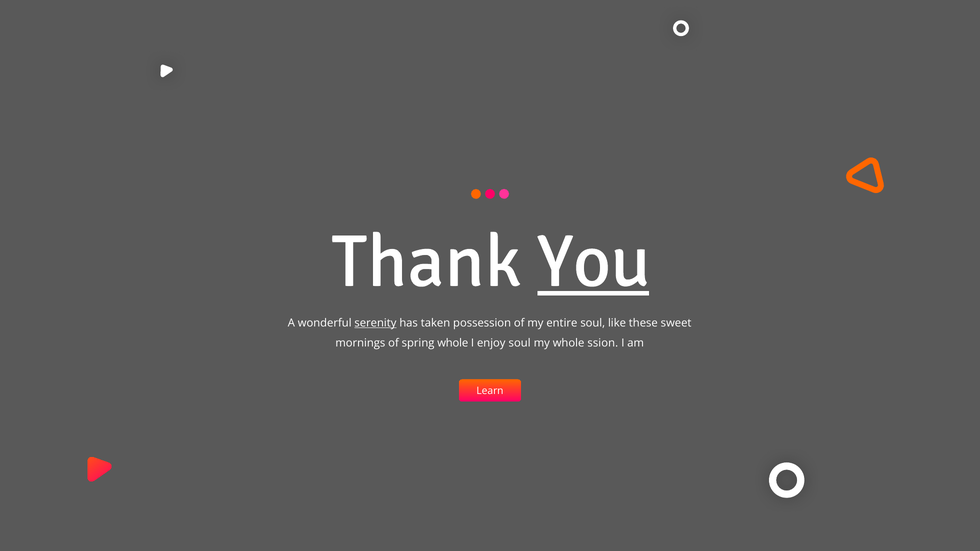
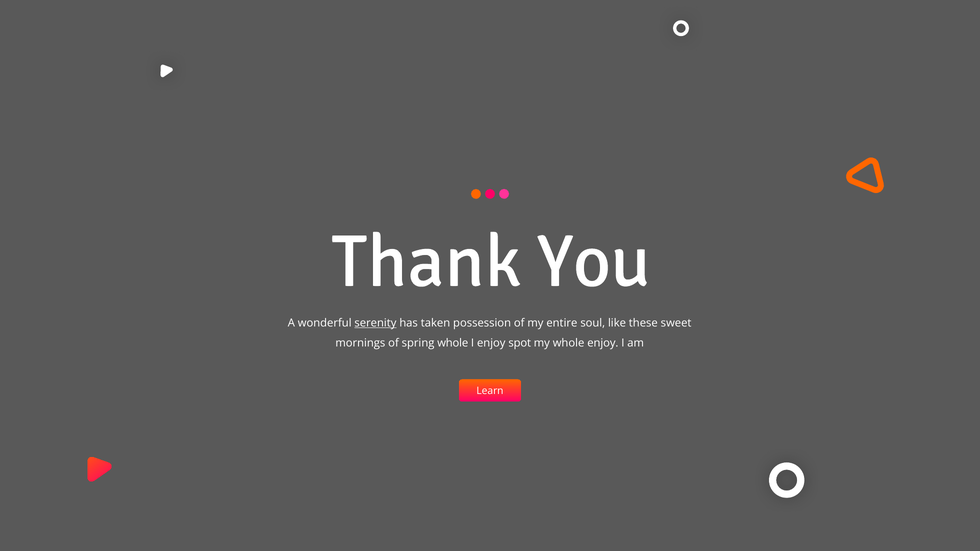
You underline: present -> none (594, 262)
enjoy soul: soul -> spot (520, 343)
whole ssion: ssion -> enjoy (603, 343)
